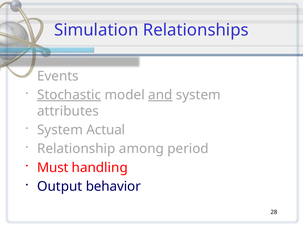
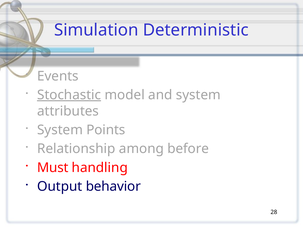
Relationships: Relationships -> Deterministic (196, 30)
and underline: present -> none (160, 95)
Actual: Actual -> Points (106, 130)
period: period -> before (188, 149)
